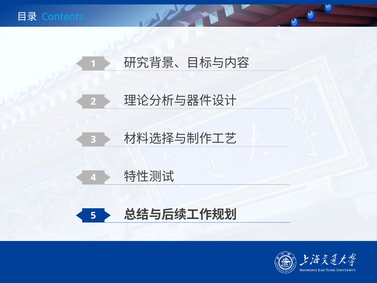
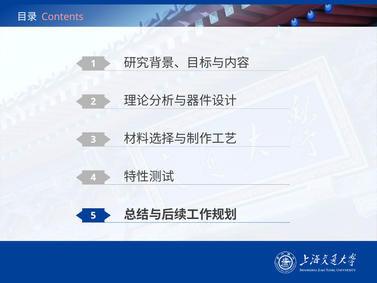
Contents colour: light blue -> pink (63, 17)
